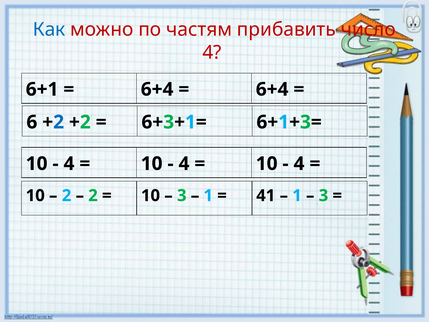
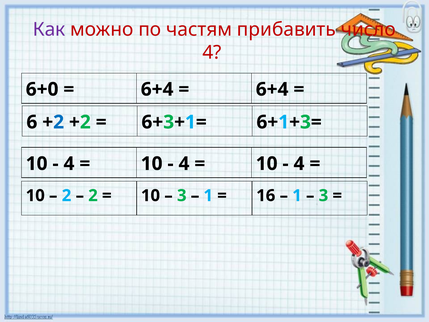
Как colour: blue -> purple (49, 30)
6+1: 6+1 -> 6+0 (42, 89)
41: 41 -> 16 (266, 195)
